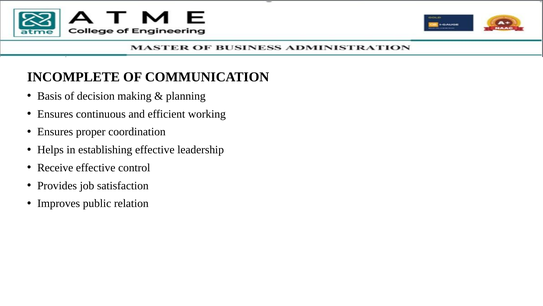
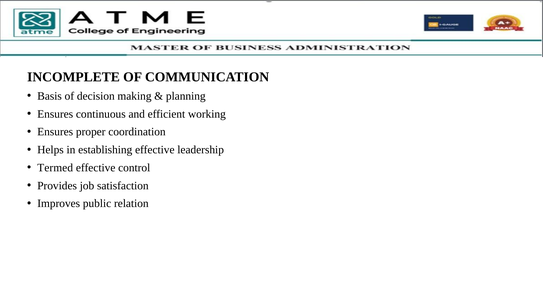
Receive: Receive -> Termed (55, 167)
